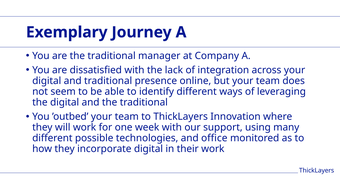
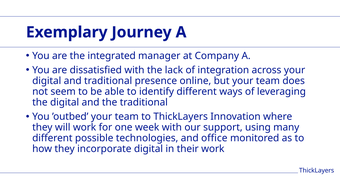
are the traditional: traditional -> integrated (112, 56)
